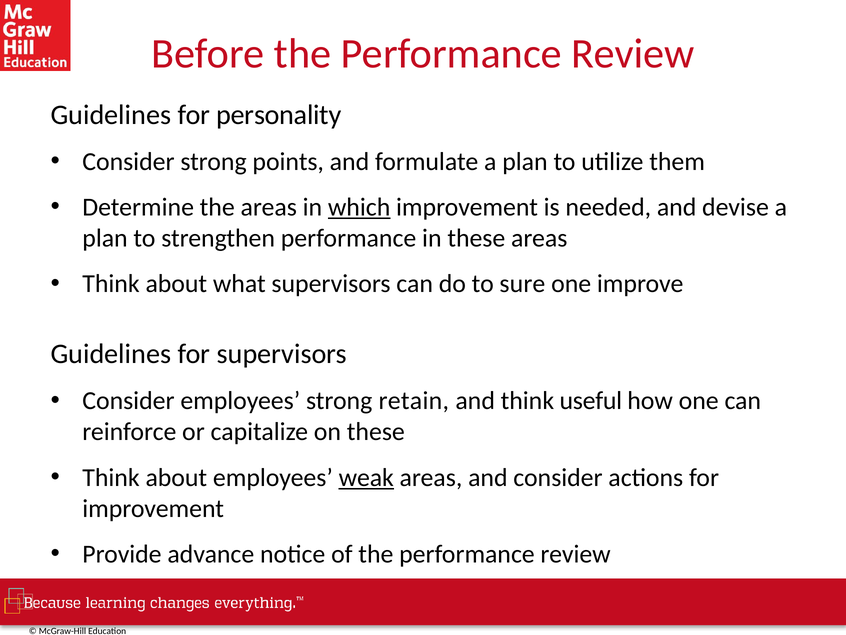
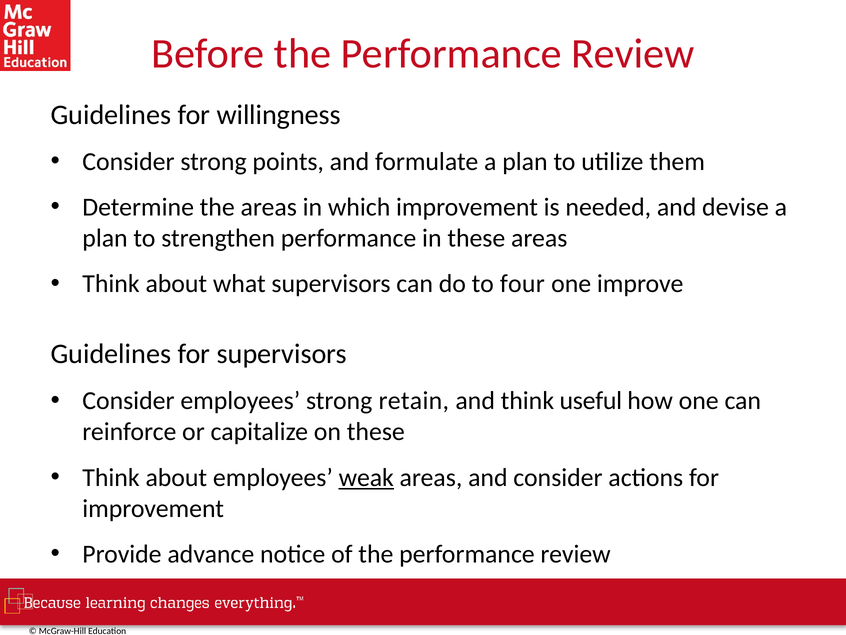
personality: personality -> willingness (279, 115)
which underline: present -> none (359, 207)
sure: sure -> four (522, 284)
